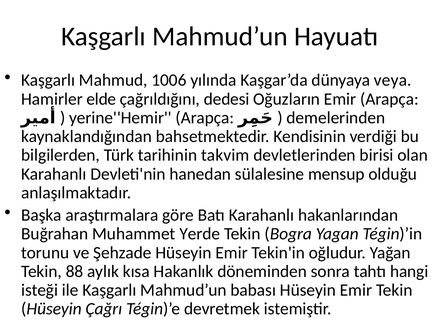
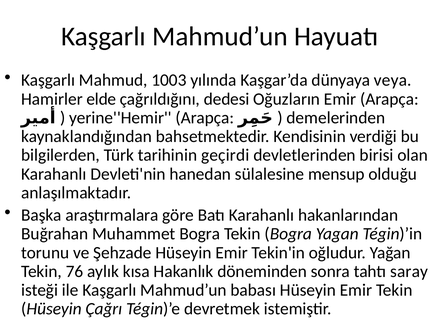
1006: 1006 -> 1003 (169, 80)
takvim: takvim -> geçirdi (225, 155)
Muhammet Yerde: Yerde -> Bogra (200, 233)
88: 88 -> 76 (75, 271)
hangi: hangi -> saray (409, 271)
